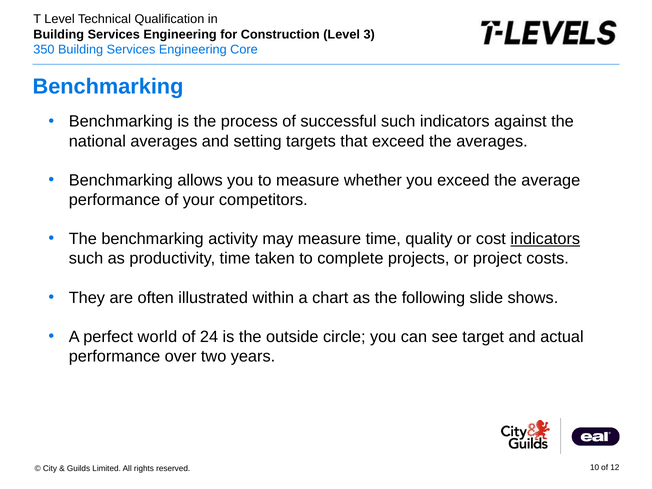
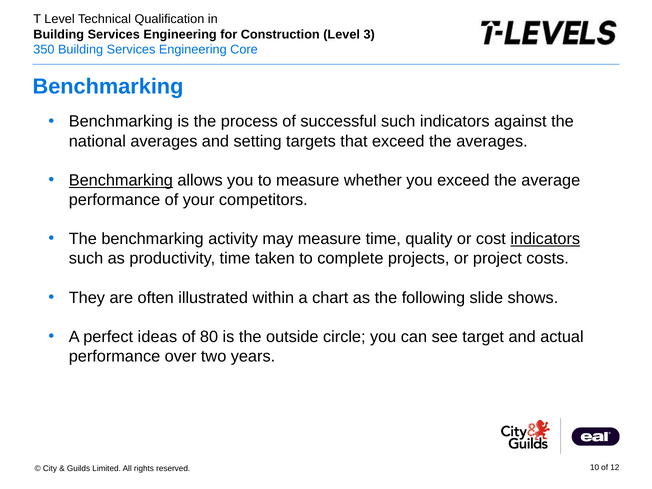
Benchmarking underline: none -> present (121, 180)
world: world -> ideas (157, 337)
24: 24 -> 80 (209, 337)
